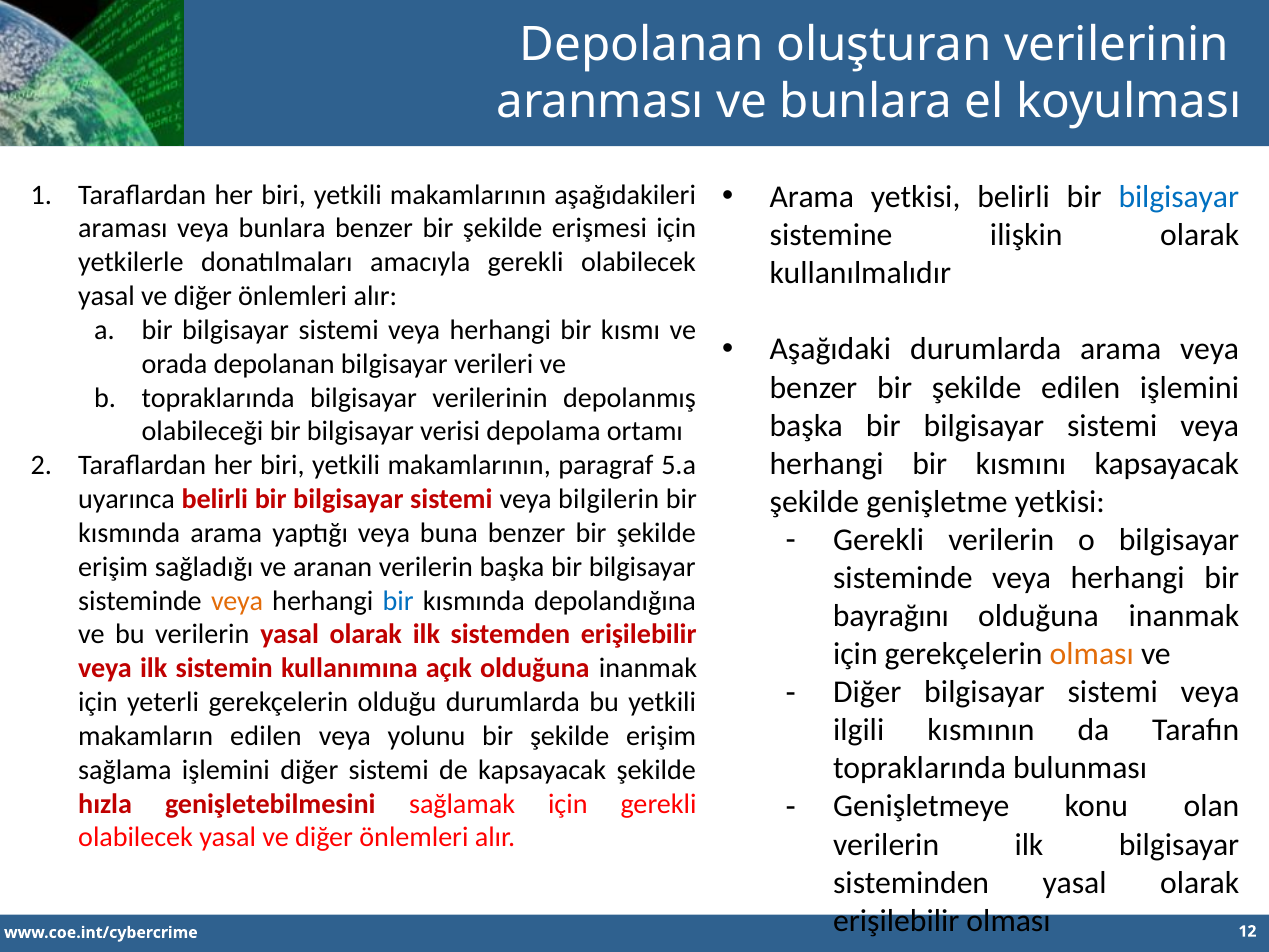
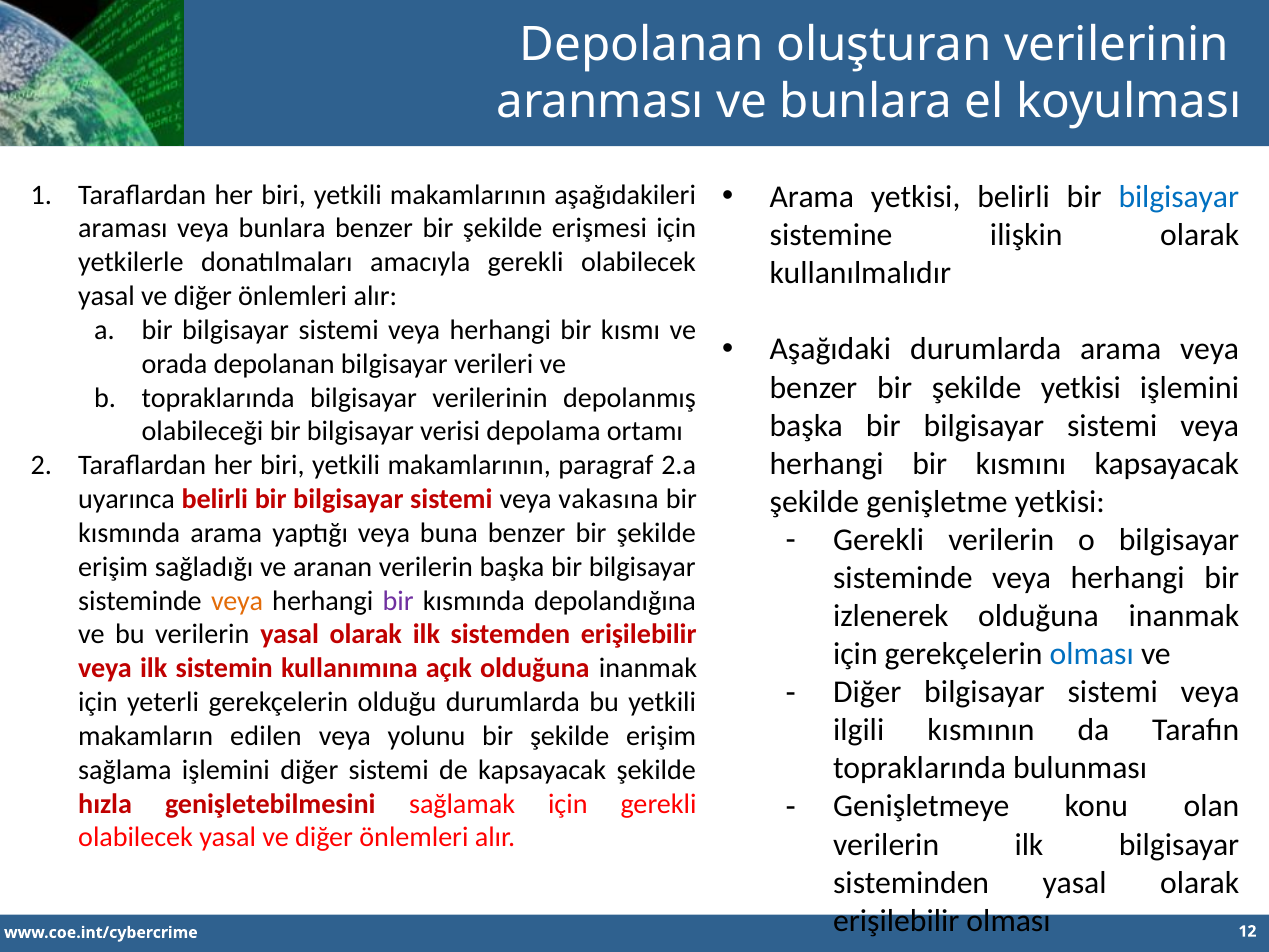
şekilde edilen: edilen -> yetkisi (1081, 387)
5.a: 5.a -> 2.a (679, 465)
bilgilerin: bilgilerin -> vakasına (609, 499)
bir colour: blue -> purple (398, 601)
bayrağını: bayrağını -> izlenerek (891, 616)
olması colour: orange -> blue (1092, 654)
